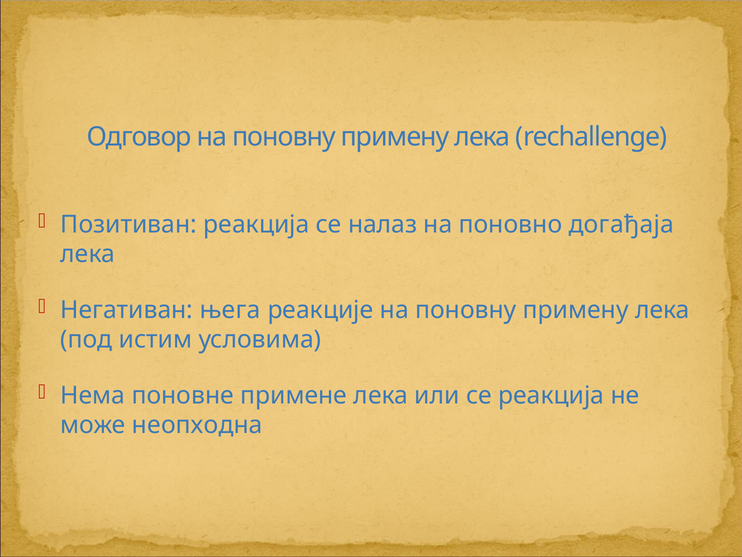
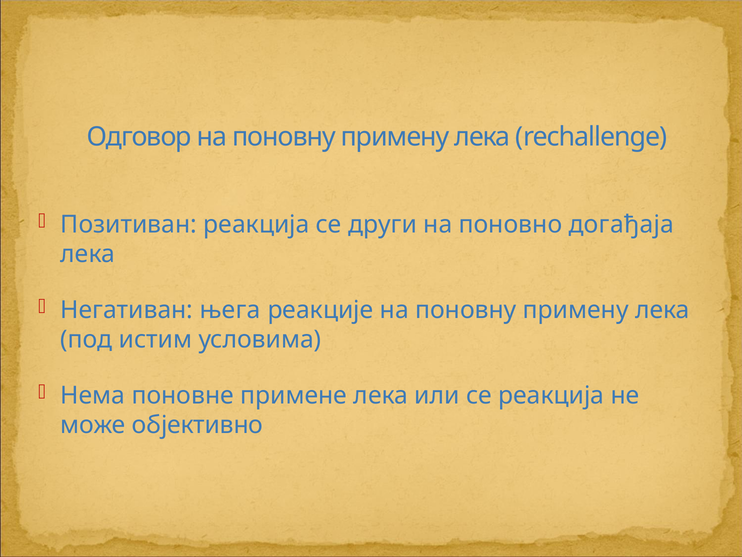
налаз: налаз -> други (383, 224)
неопходна: неопходна -> објективно (198, 425)
